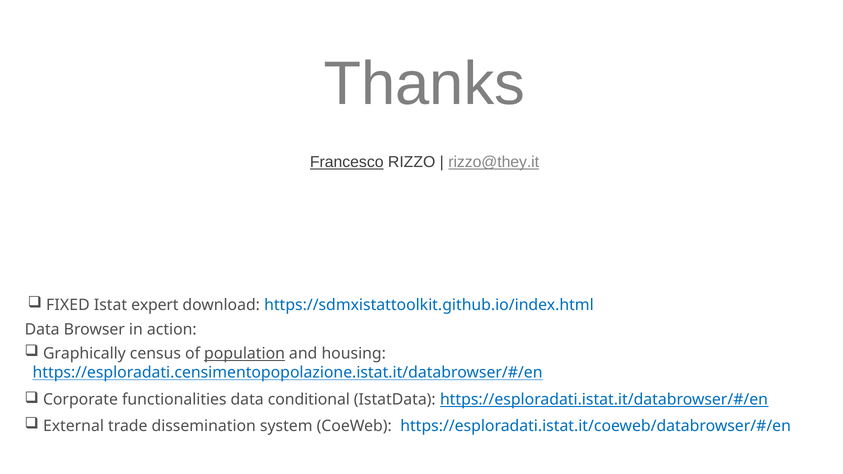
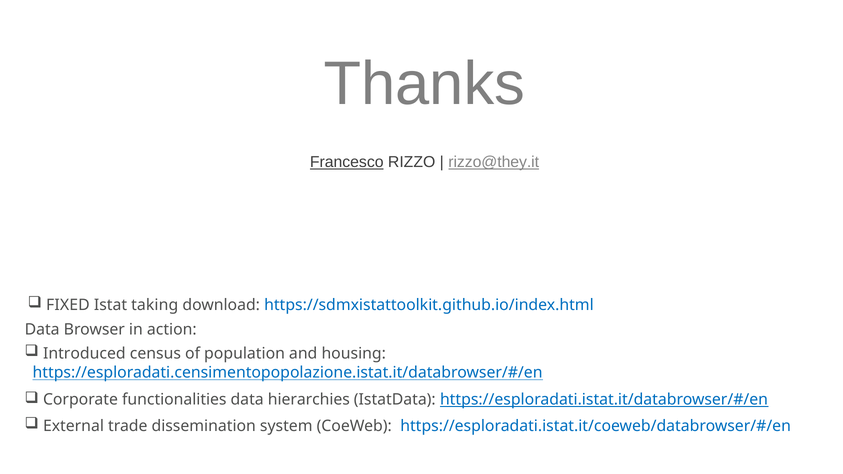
expert: expert -> taking (155, 305)
Graphically: Graphically -> Introduced (84, 354)
population underline: present -> none (245, 354)
conditional: conditional -> hierarchies (309, 400)
